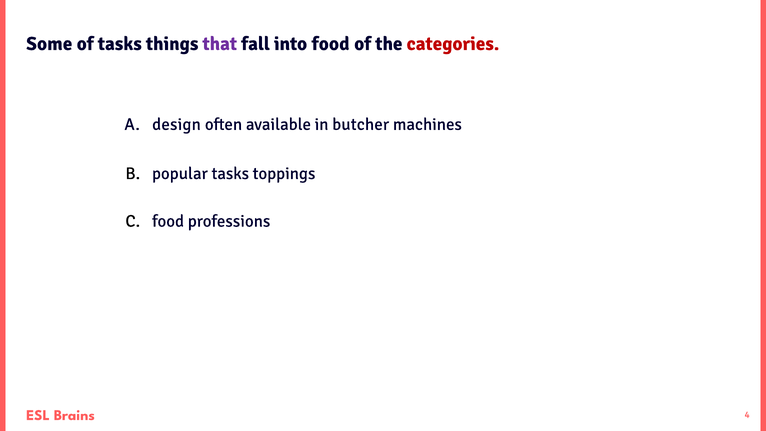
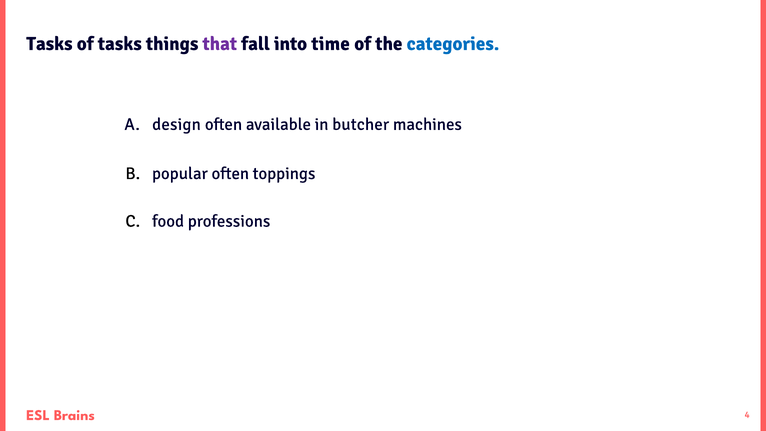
Some: Some -> Tasks (49, 44)
into food: food -> time (331, 44)
categories colour: red -> blue (453, 44)
popular tasks: tasks -> often (230, 173)
